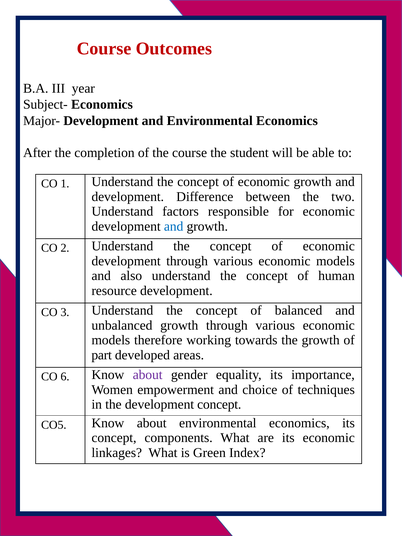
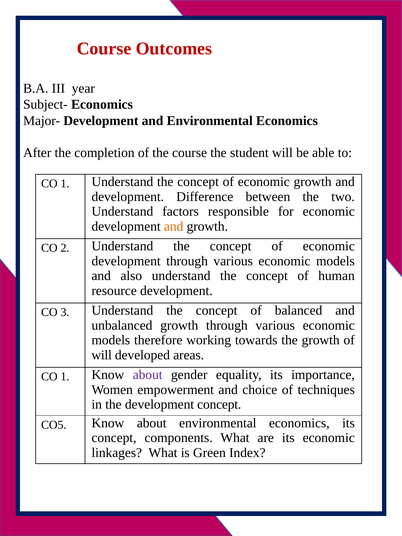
and colour: blue -> orange (174, 226)
part: part -> will (102, 355)
6: 6 -> 1 (65, 377)
